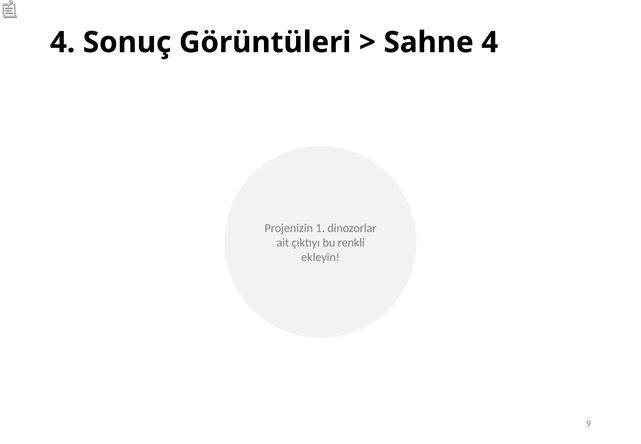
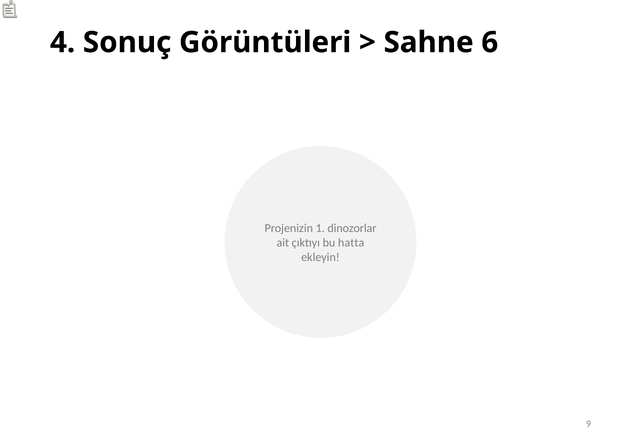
Sahne 4: 4 -> 6 (490, 42)
renkli: renkli -> hatta (351, 243)
